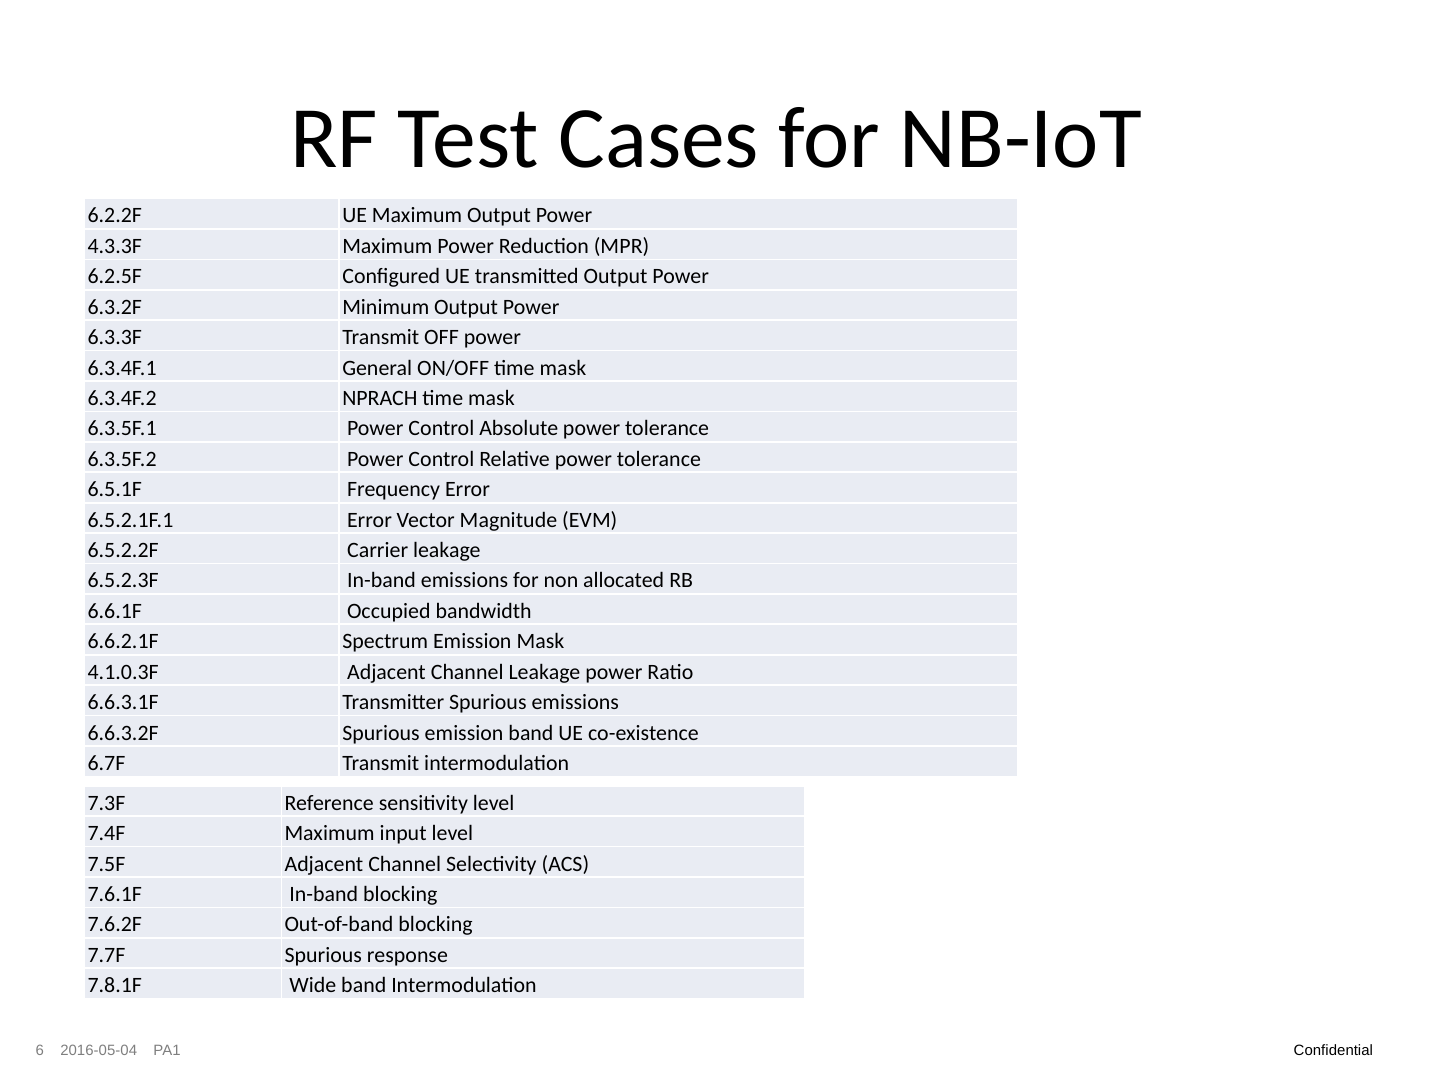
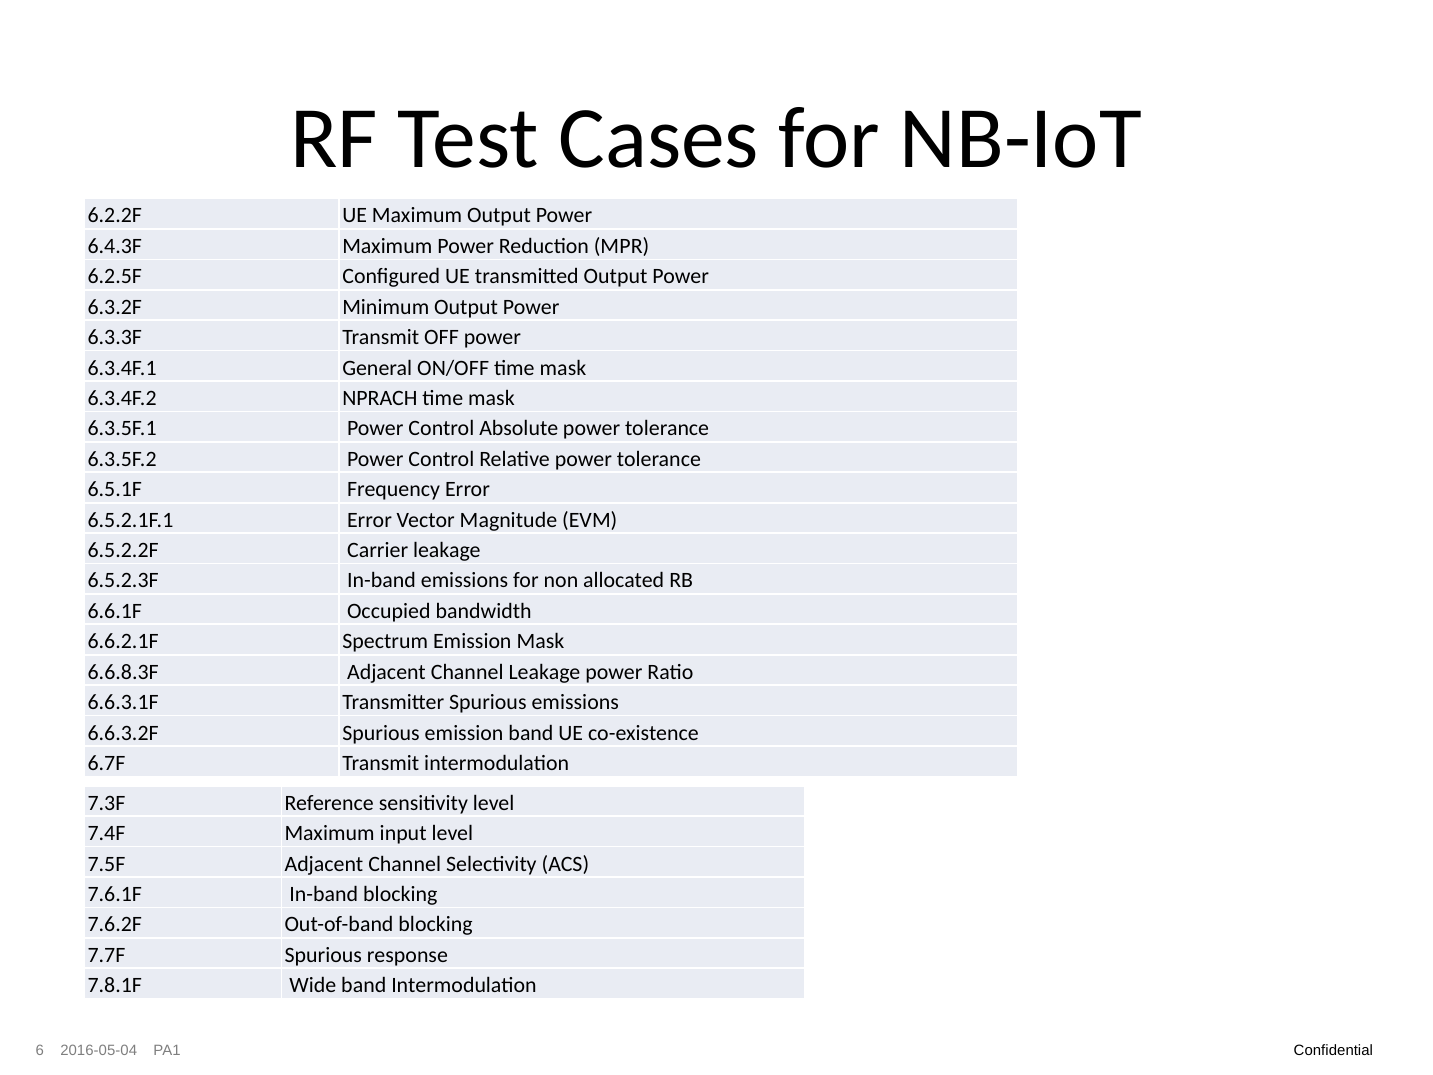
4.3.3F: 4.3.3F -> 6.4.3F (115, 246)
4.1.0.3F: 4.1.0.3F -> 6.6.8.3F (123, 672)
